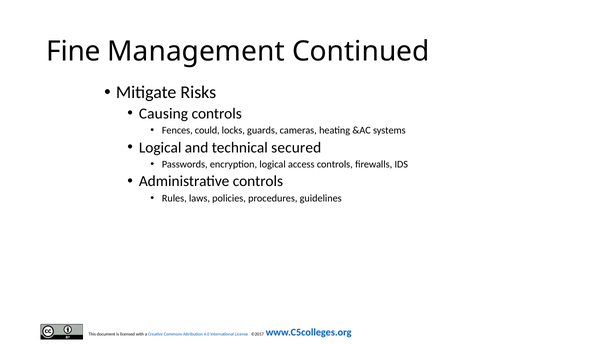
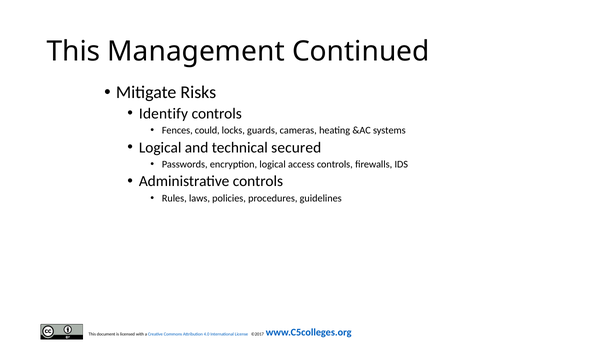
Fine: Fine -> This (73, 52)
Causing: Causing -> Identify (163, 114)
